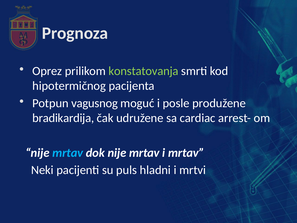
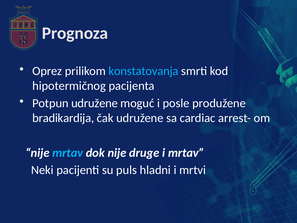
konstatovanja colour: light green -> light blue (144, 71)
Potpun vagusnog: vagusnog -> udružene (95, 103)
dok nije mrtav: mrtav -> druge (144, 153)
